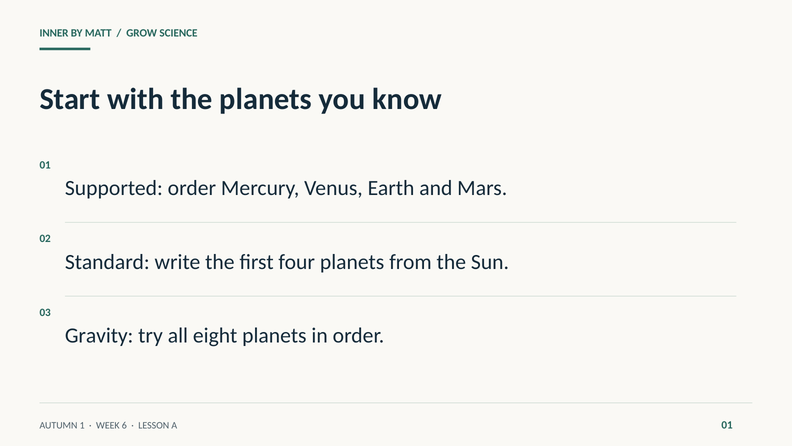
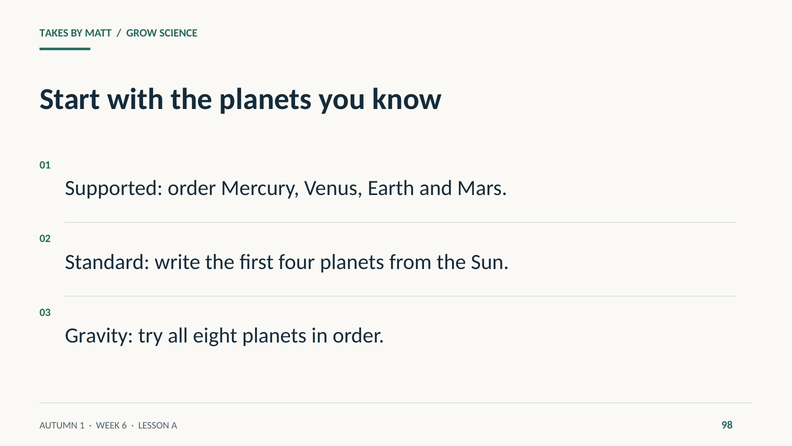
INNER: INNER -> TAKES (54, 33)
A 01: 01 -> 98 (727, 425)
